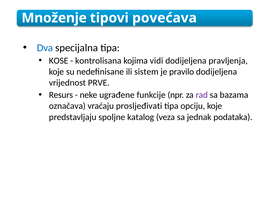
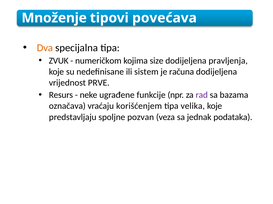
Dva colour: blue -> orange (45, 48)
KOSE: KOSE -> ZVUK (59, 61)
kontrolisana: kontrolisana -> numeričkom (98, 61)
vidi: vidi -> size (157, 61)
pravilo: pravilo -> računa (182, 72)
prosljeđivati: prosljeđivati -> korišćenjem (139, 106)
opciju: opciju -> velika (193, 106)
katalog: katalog -> pozvan (141, 117)
